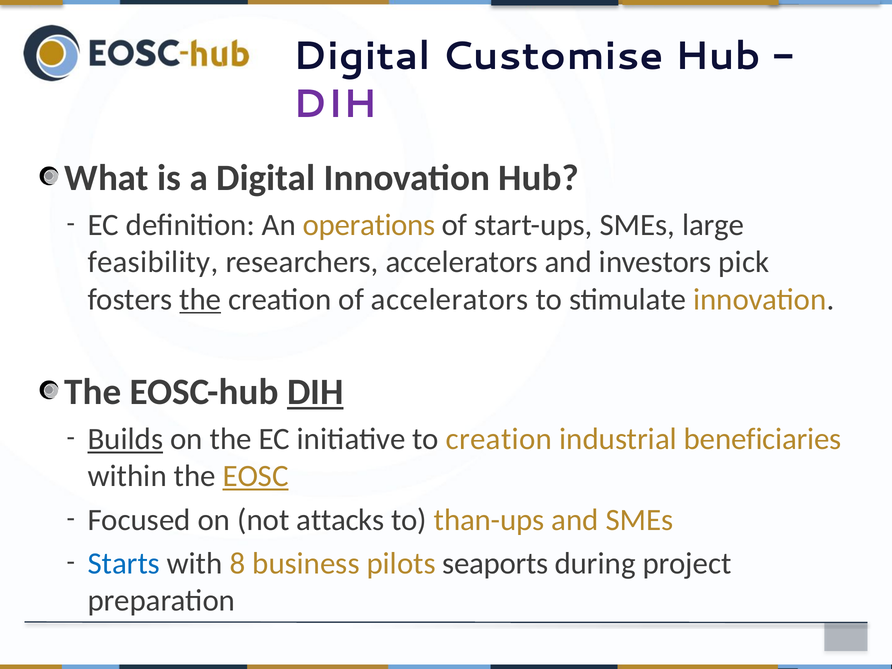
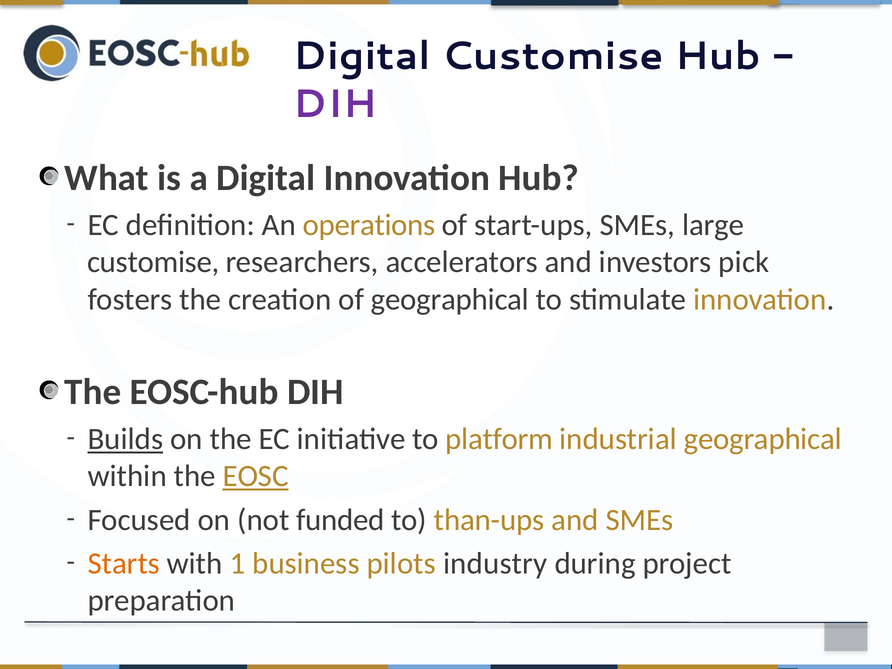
feasibility: feasibility -> customise (153, 262)
the underline: present -> none (200, 299)
of accelerators: accelerators -> geographical (450, 299)
DIH underline: present -> none (315, 392)
to creation: creation -> platform (499, 439)
industrial beneficiaries: beneficiaries -> geographical (763, 439)
attacks: attacks -> funded (340, 520)
Starts colour: blue -> orange (124, 563)
8: 8 -> 1 (238, 563)
seaports: seaports -> industry (495, 563)
